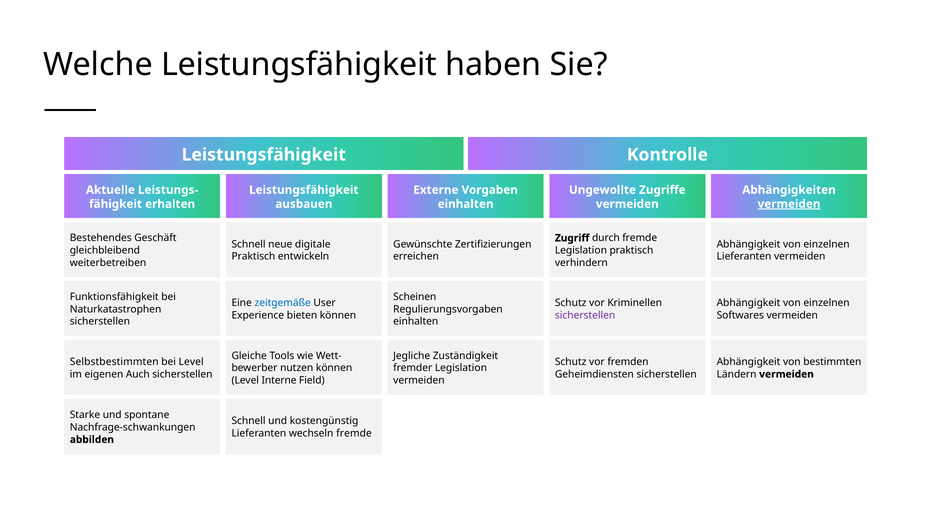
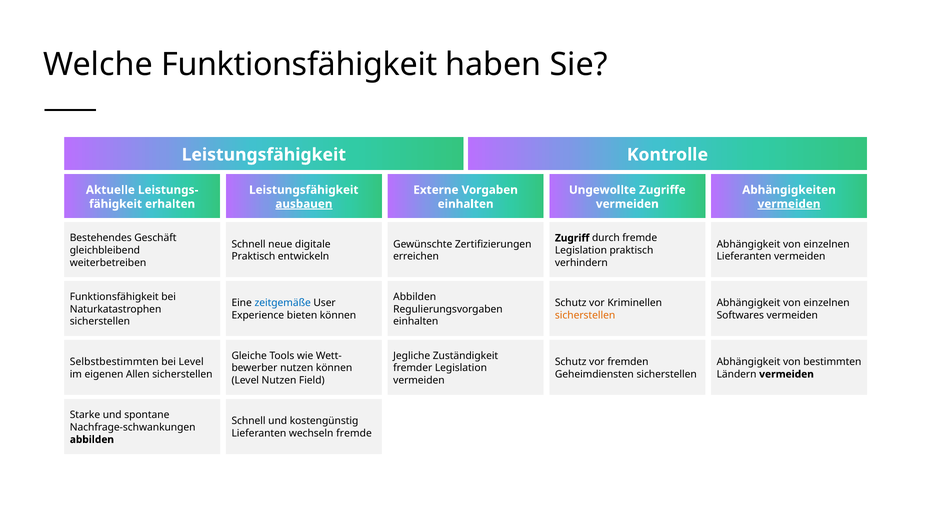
Welche Leistungsfähigkeit: Leistungsfähigkeit -> Funktionsfähigkeit (299, 64)
ausbauen underline: none -> present (304, 204)
Scheinen: Scheinen -> Abbilden (415, 297)
sicherstellen colour: purple -> orange (585, 315)
Auch: Auch -> Allen (138, 374)
Level Interne: Interne -> Nutzen (279, 381)
